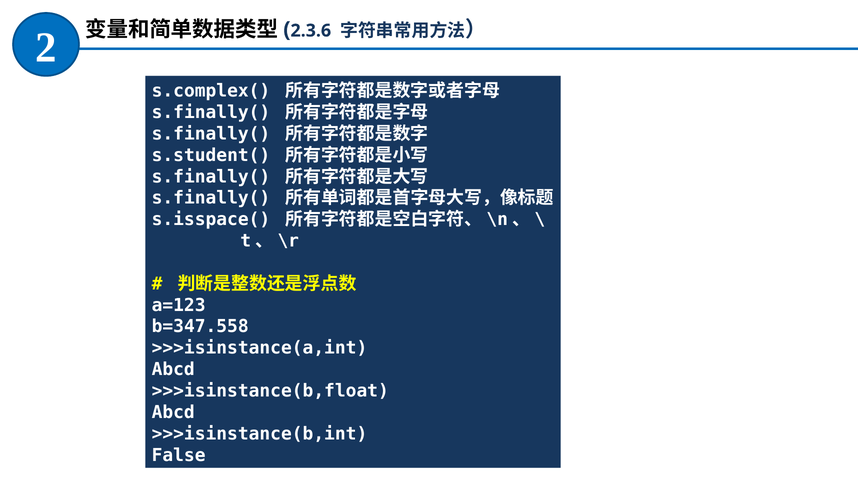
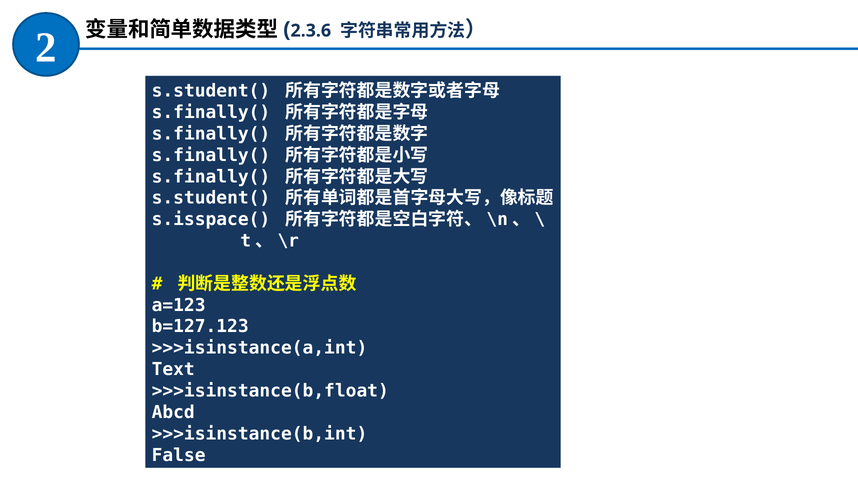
s.complex(: s.complex( -> s.student( (211, 91)
s.student(: s.student( -> s.finally( (211, 155)
s.finally(: s.finally( -> s.student( (211, 198)
b=347.558: b=347.558 -> b=127.123 (200, 327)
Abcd: Abcd -> Text (173, 370)
